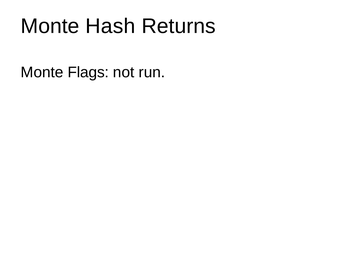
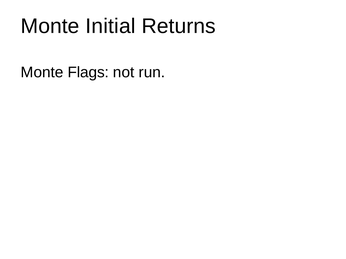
Hash: Hash -> Initial (110, 26)
